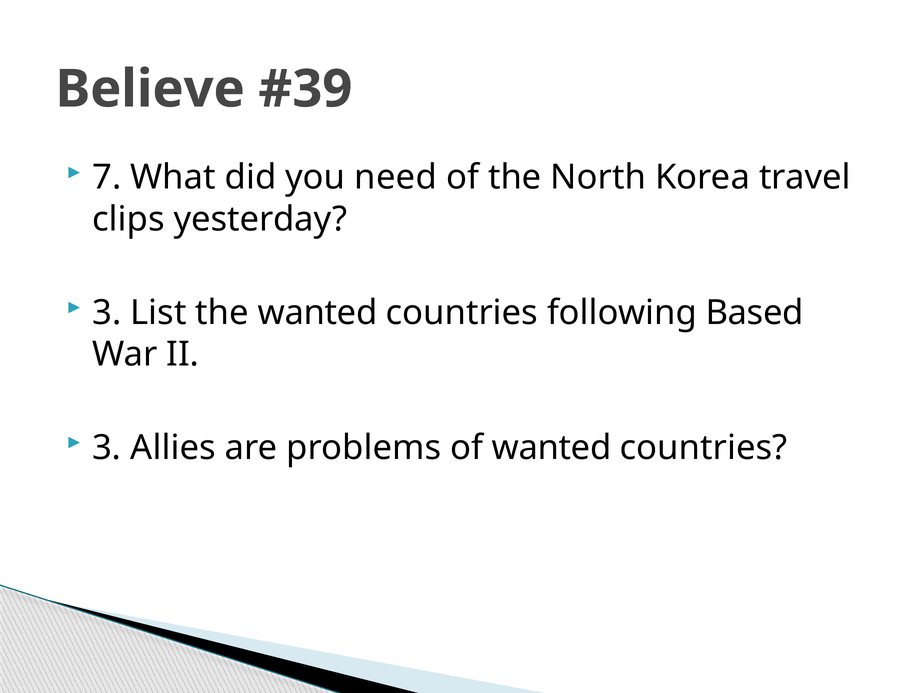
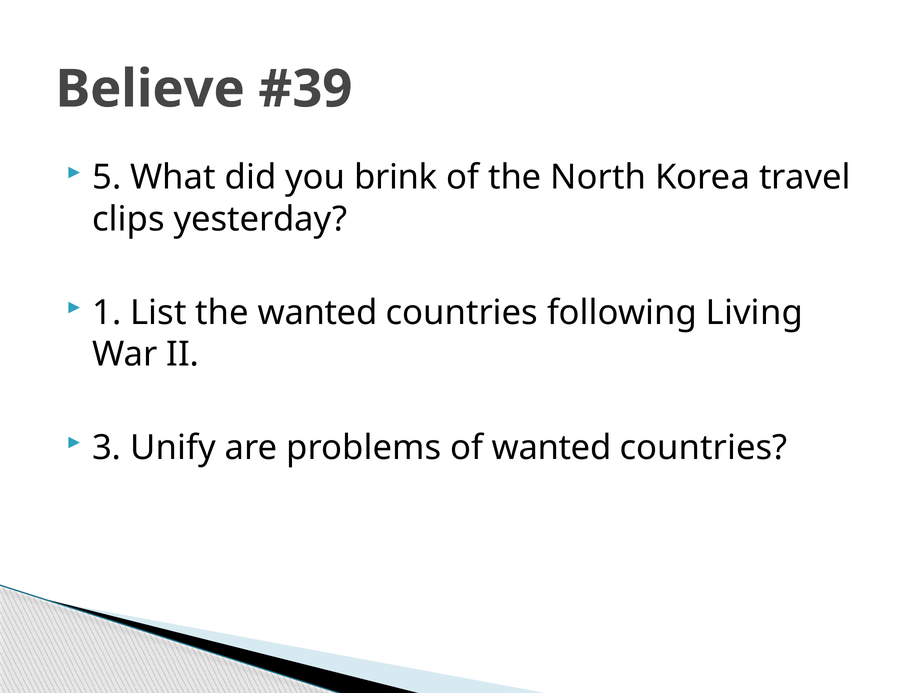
7: 7 -> 5 (107, 177)
need: need -> brink (396, 177)
3: 3 -> 1 (107, 313)
Based: Based -> Living (754, 313)
Allies: Allies -> Unify (173, 448)
